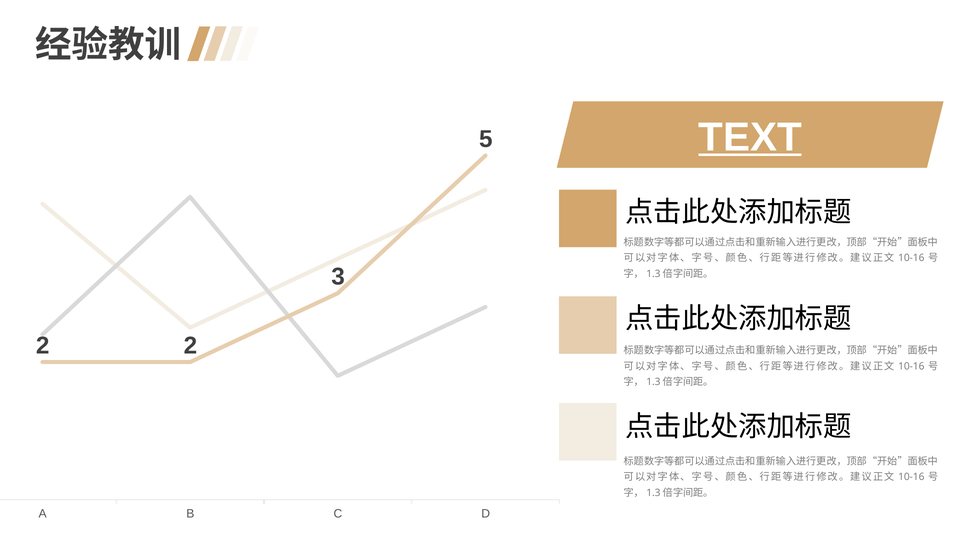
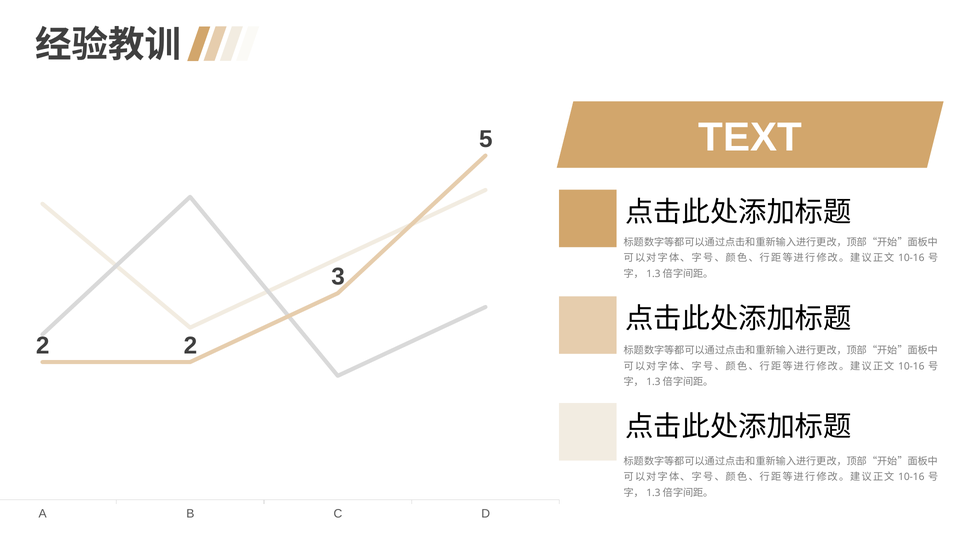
TEXT underline: present -> none (750, 137)
